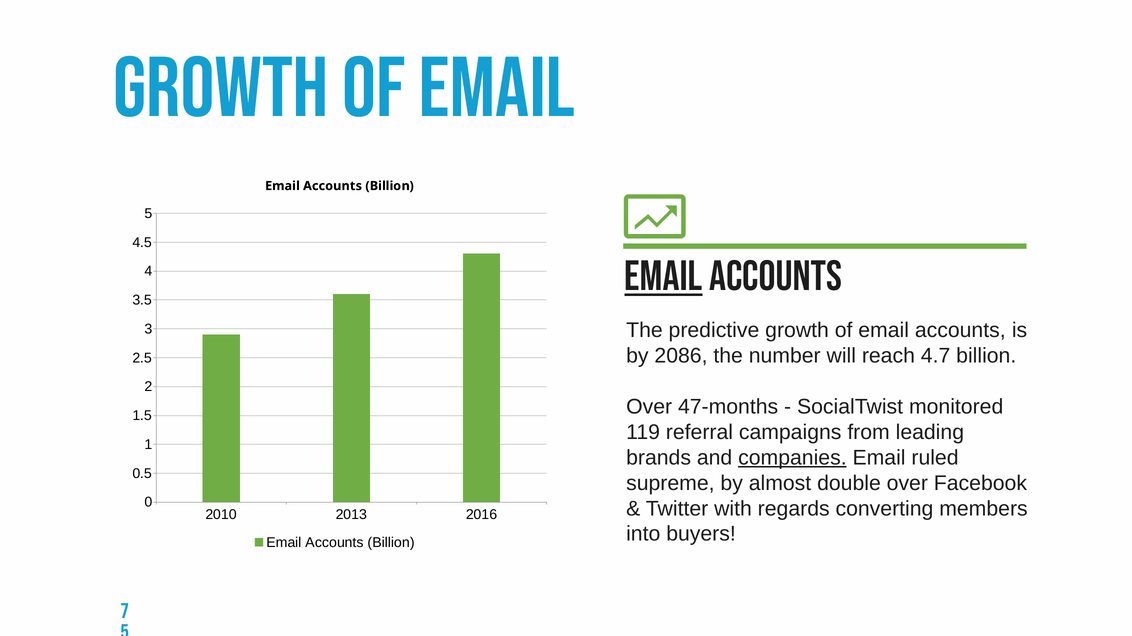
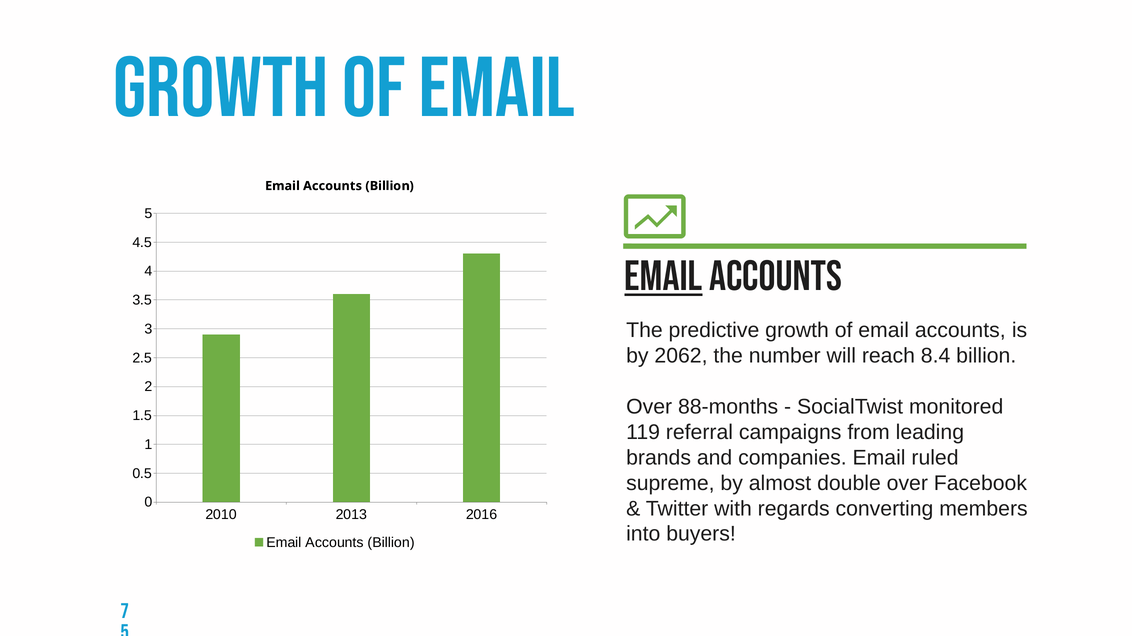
2086: 2086 -> 2062 (681, 356)
4.7: 4.7 -> 8.4 (936, 356)
47-months: 47-months -> 88-months (728, 407)
companies underline: present -> none (792, 458)
